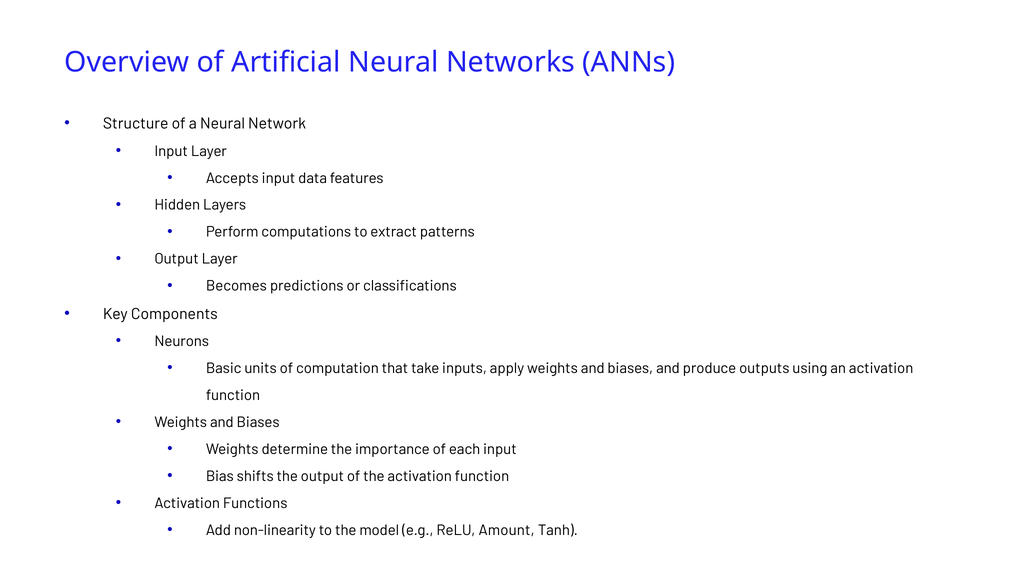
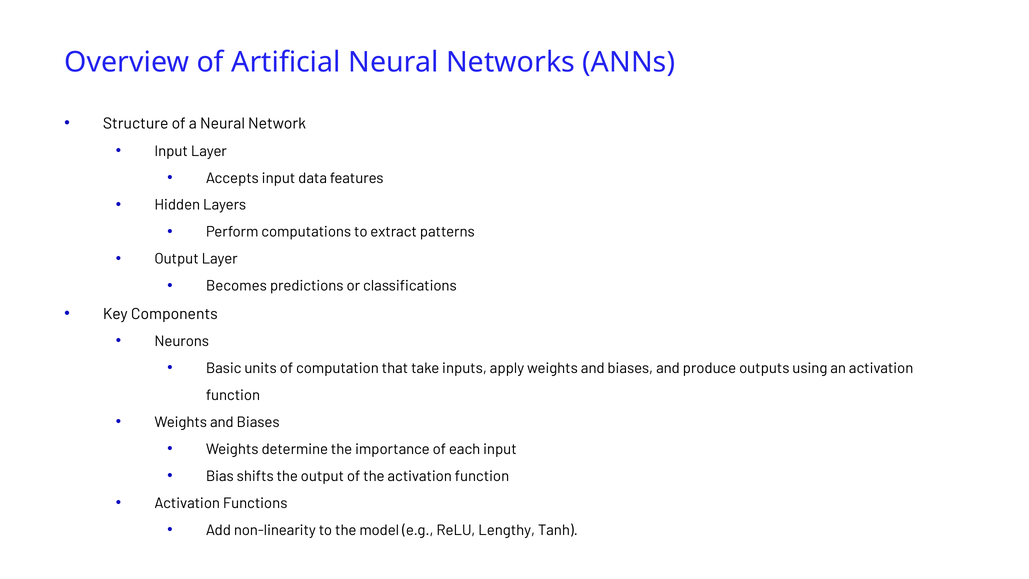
Amount: Amount -> Lengthy (507, 530)
